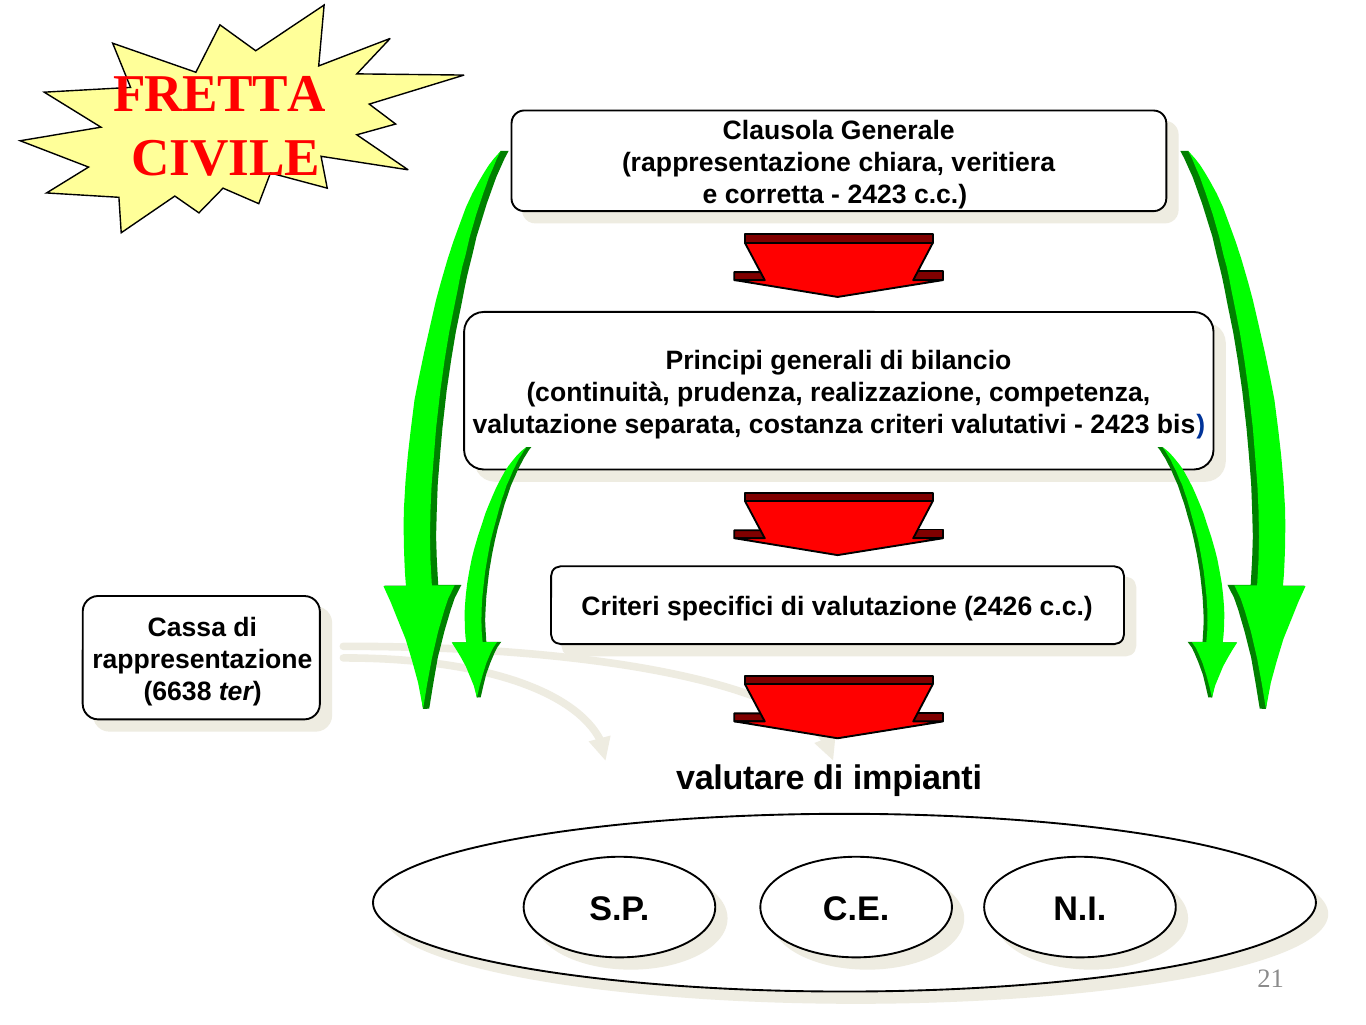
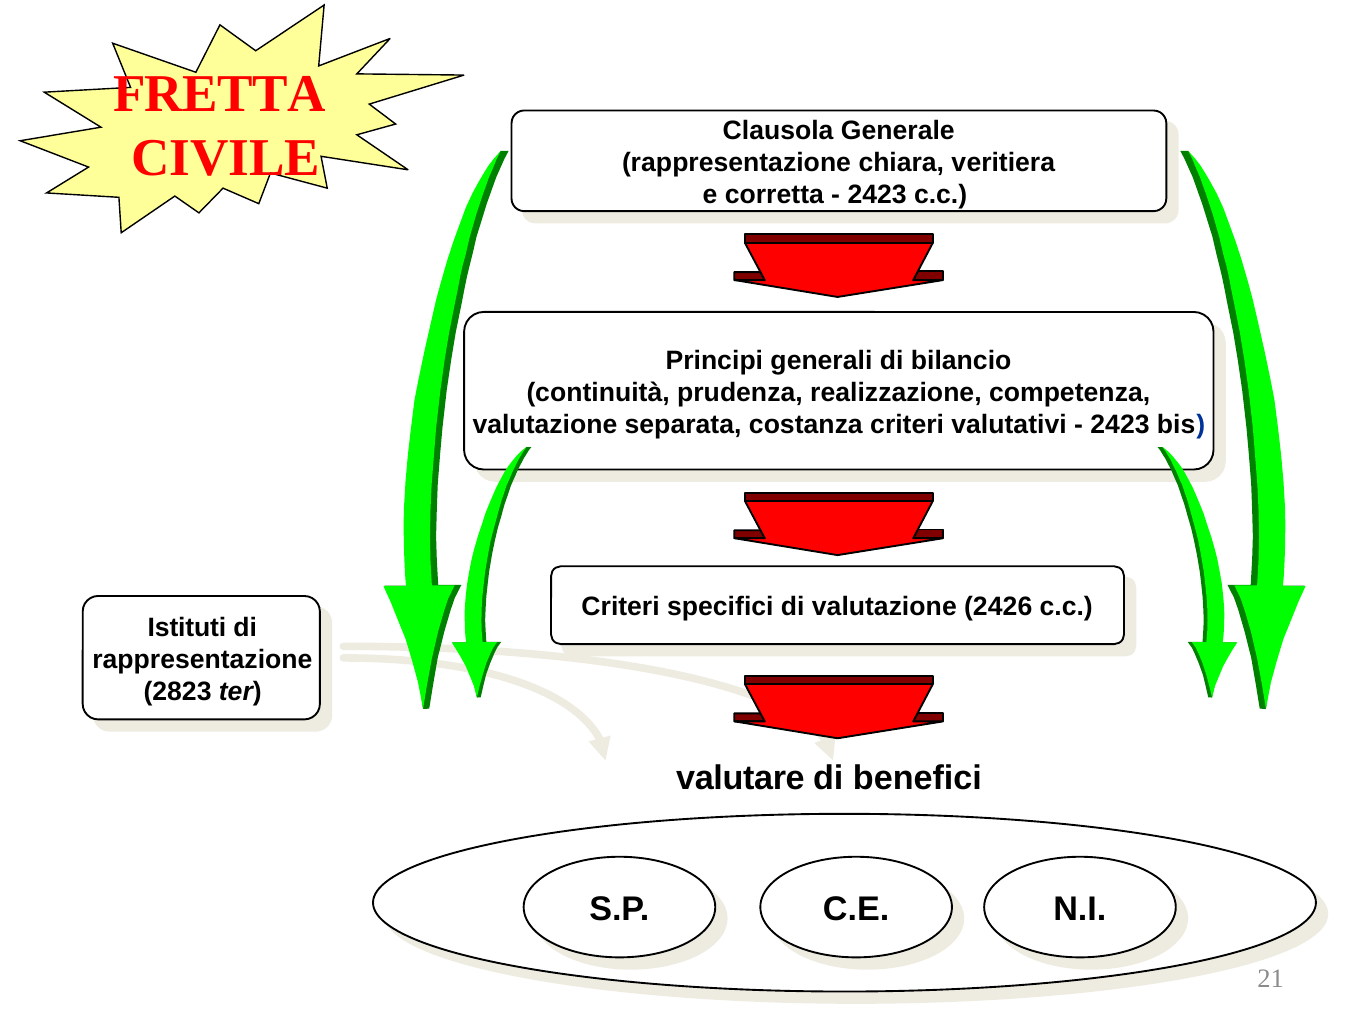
Cassa: Cassa -> Istituti (187, 627)
6638: 6638 -> 2823 (178, 691)
impianti: impianti -> benefici (917, 778)
